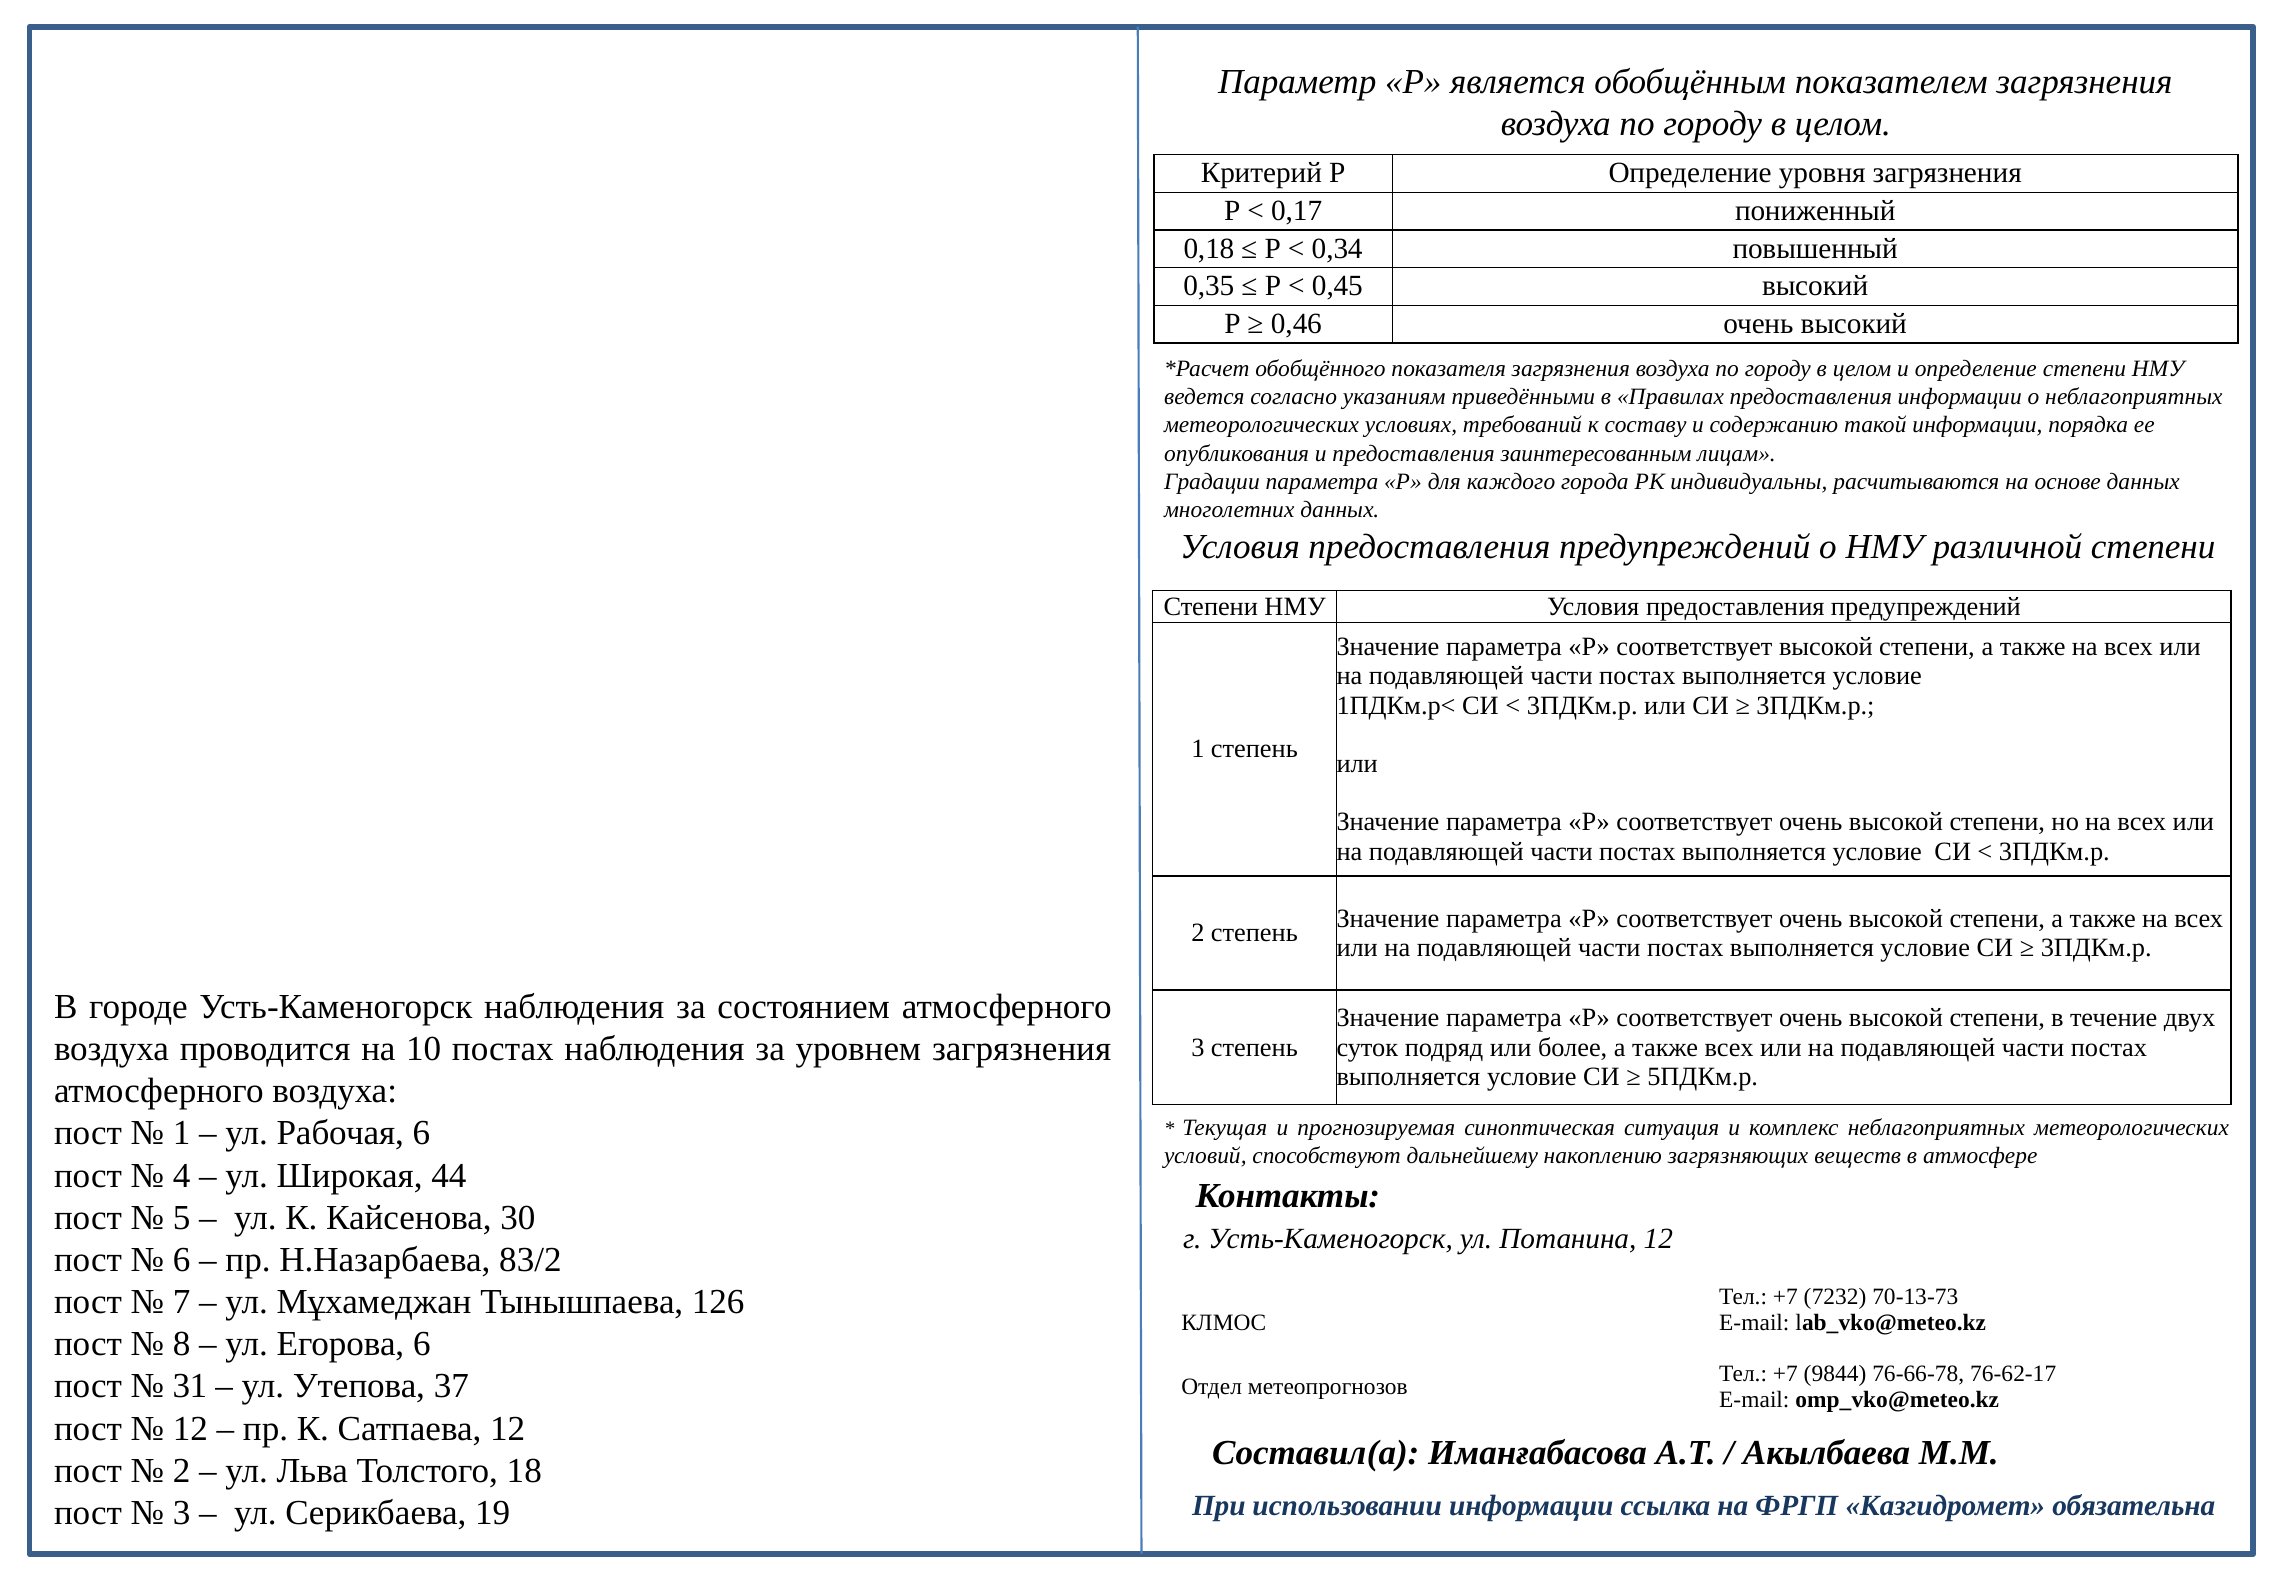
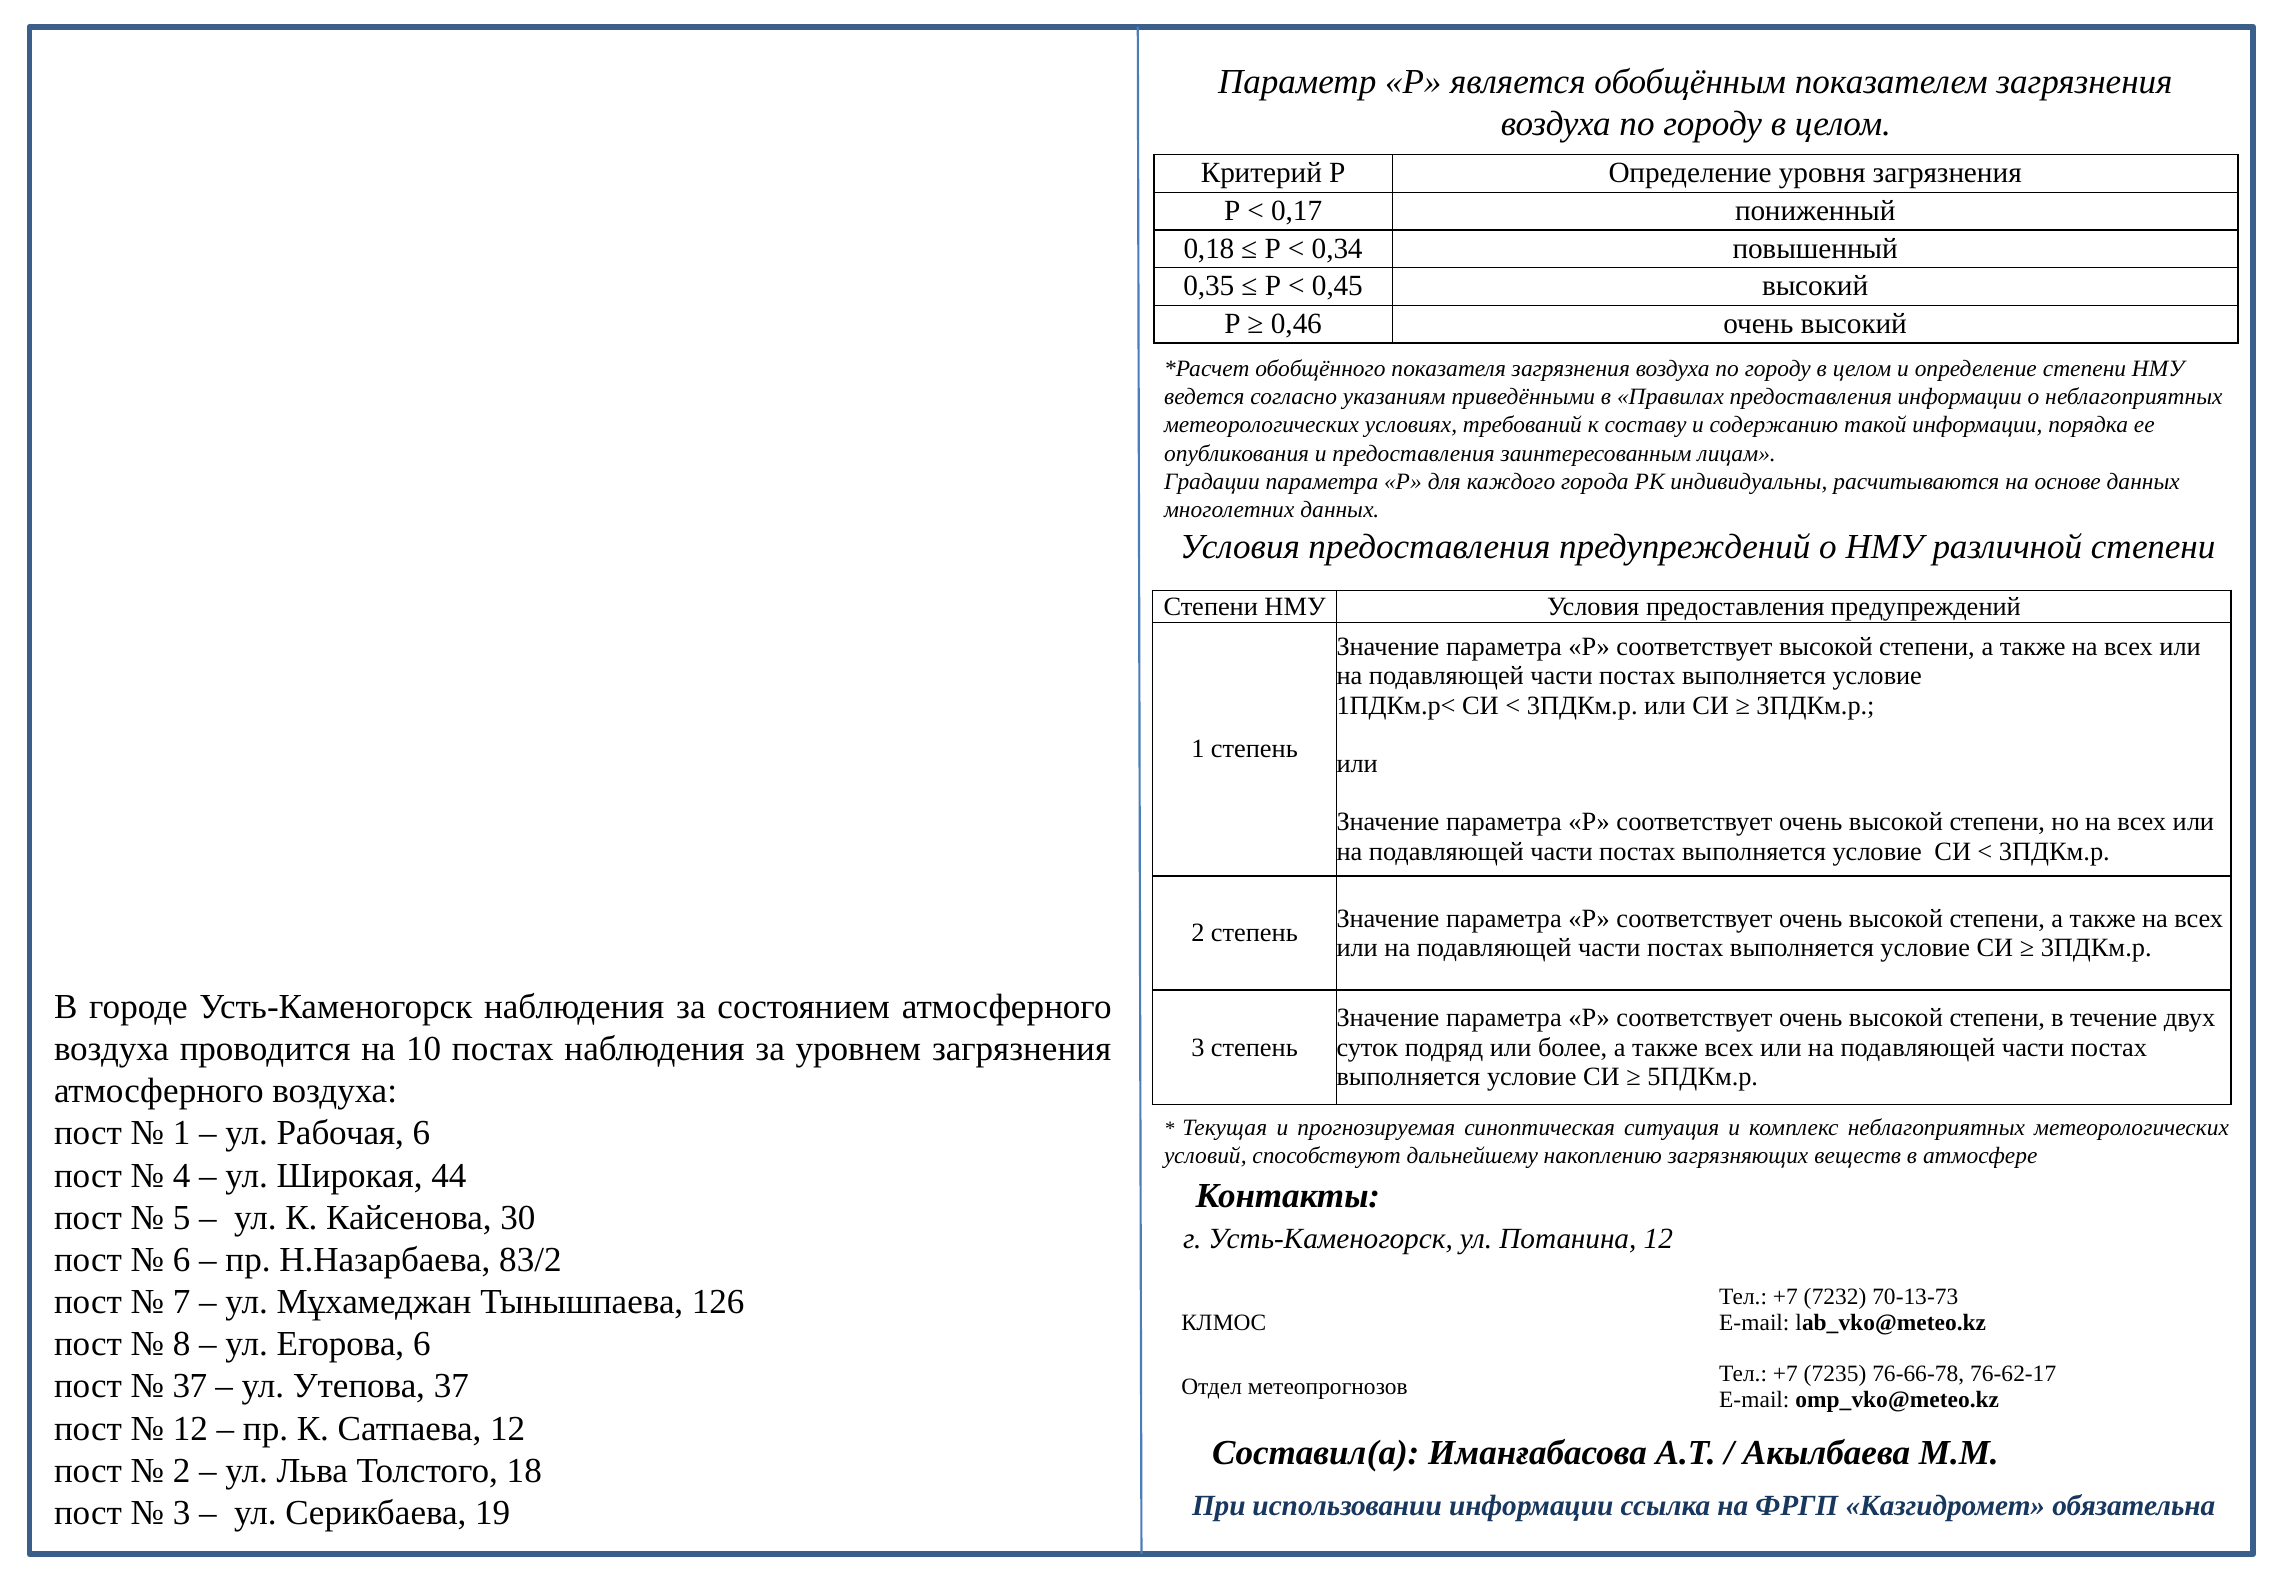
9844: 9844 -> 7235 (1835, 1374)
31: 31 -> 37 (190, 1386)
